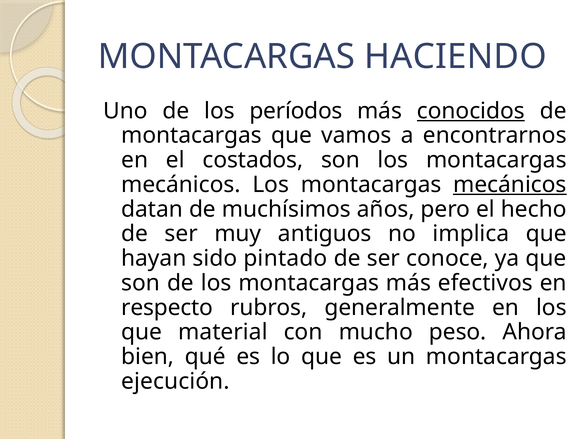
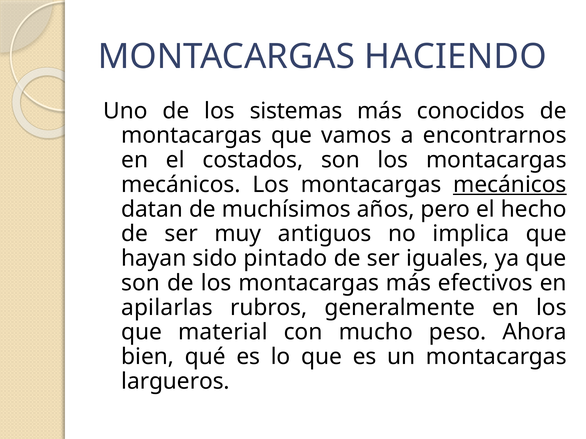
períodos: períodos -> sistemas (296, 111)
conocidos underline: present -> none (471, 111)
conoce: conoce -> iguales (447, 259)
respecto: respecto -> apilarlas (167, 308)
ejecución: ejecución -> largueros (175, 382)
